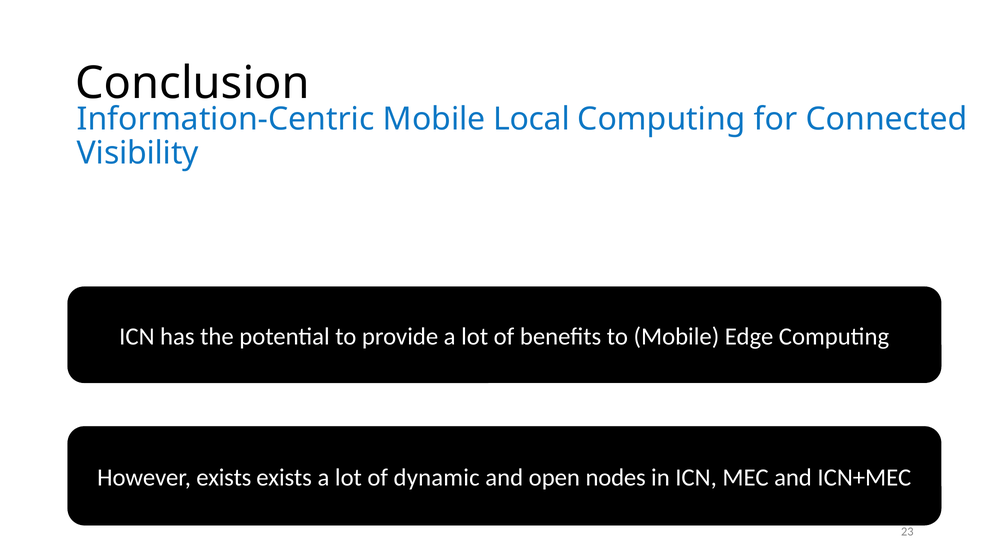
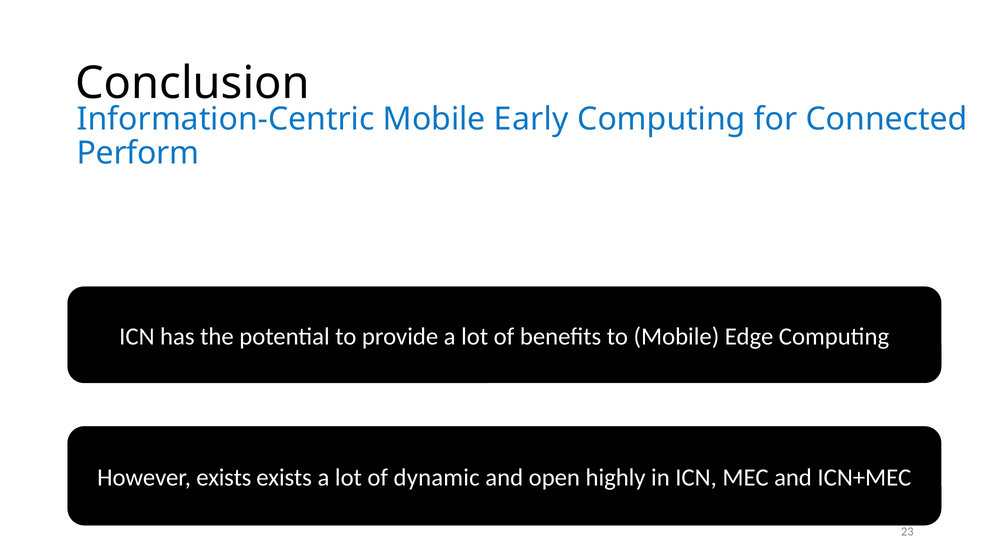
Local: Local -> Early (531, 119)
Visibility: Visibility -> Perform (138, 153)
nodes: nodes -> highly (616, 477)
